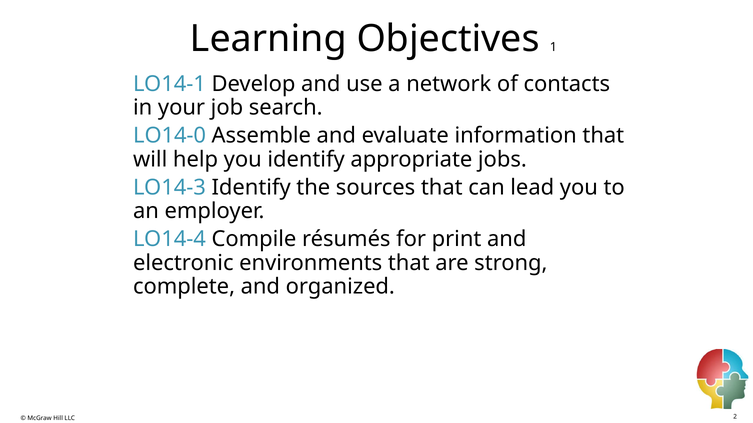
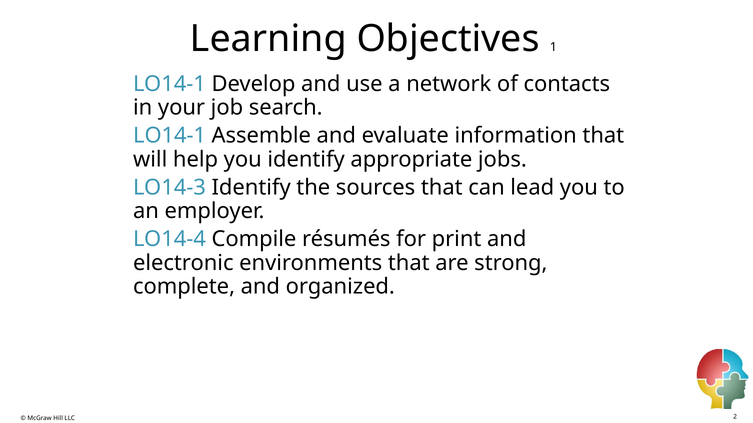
LO14-0: LO14-0 -> LO14-1 (170, 136)
